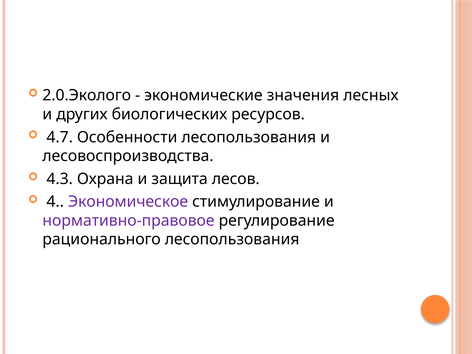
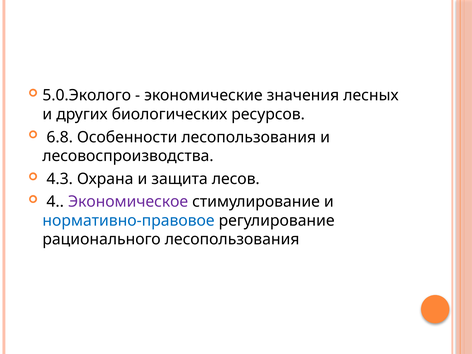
2.0.Эколого: 2.0.Эколого -> 5.0.Эколого (87, 95)
4.7: 4.7 -> 6.8 (60, 137)
нормативно-правовое colour: purple -> blue (128, 221)
